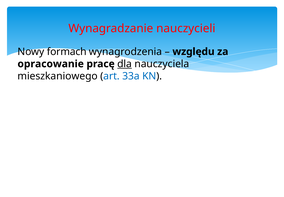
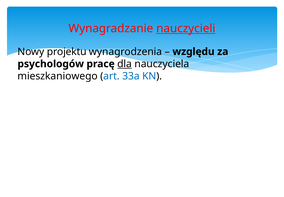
nauczycieli underline: none -> present (186, 28)
formach: formach -> projektu (67, 52)
opracowanie: opracowanie -> psychologów (51, 64)
